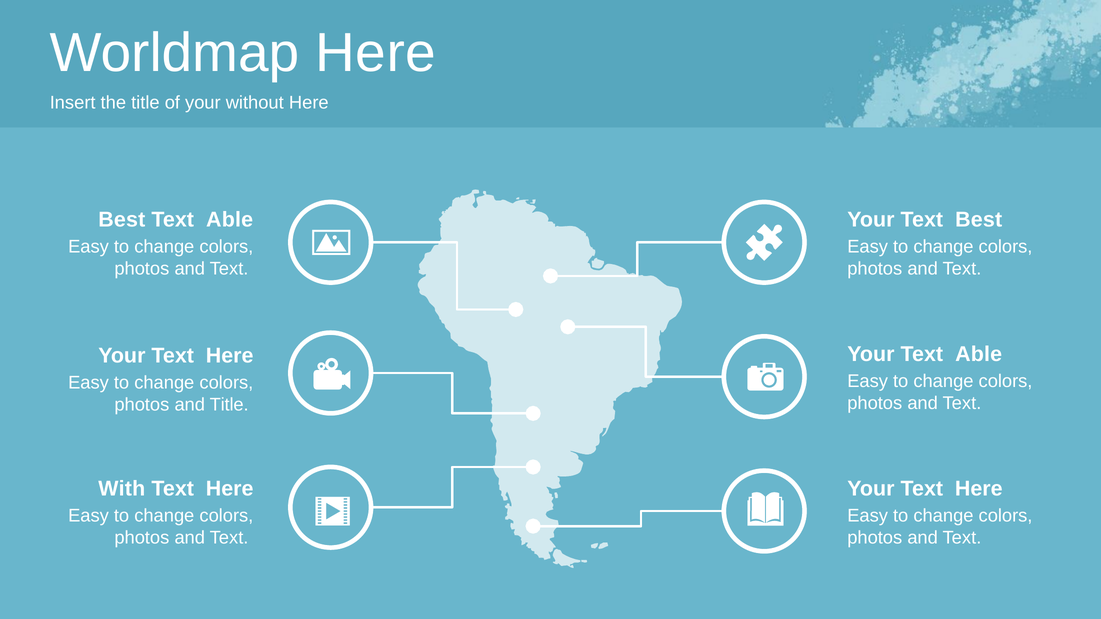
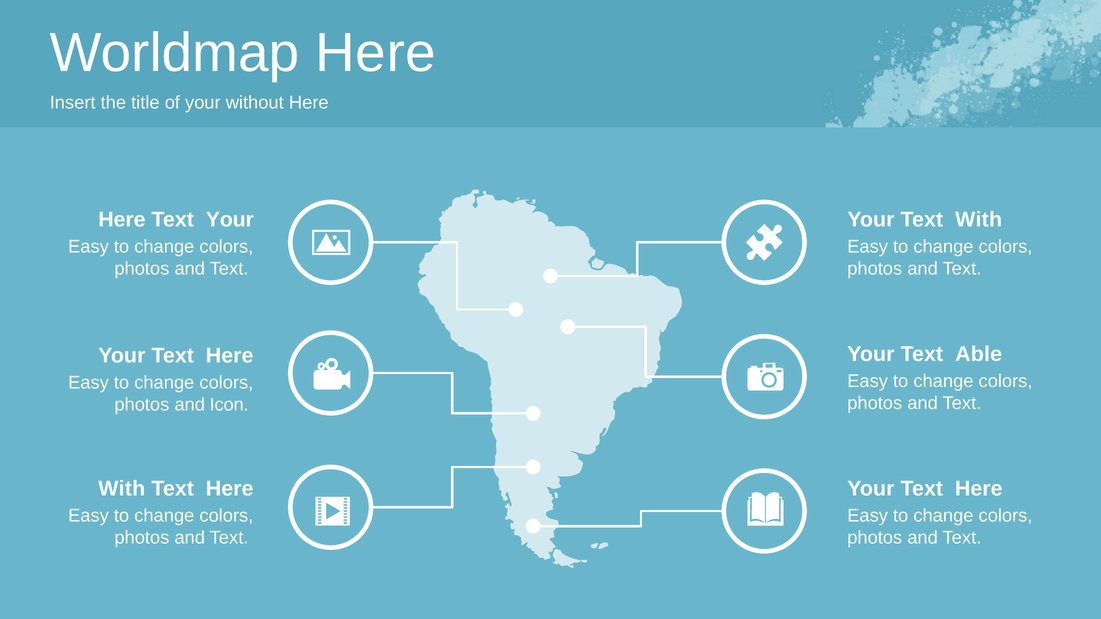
Best: Best -> Here (122, 220)
Able: Able -> Your (230, 220)
Your Text Best: Best -> With (979, 220)
and Title: Title -> Icon (229, 405)
